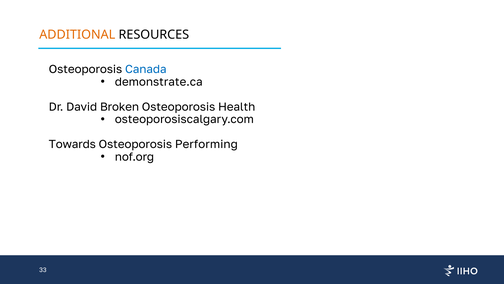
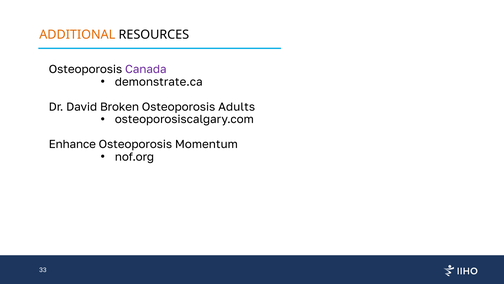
Canada colour: blue -> purple (146, 69)
Health: Health -> Adults (237, 107)
Towards: Towards -> Enhance (72, 144)
Performing: Performing -> Momentum (206, 144)
